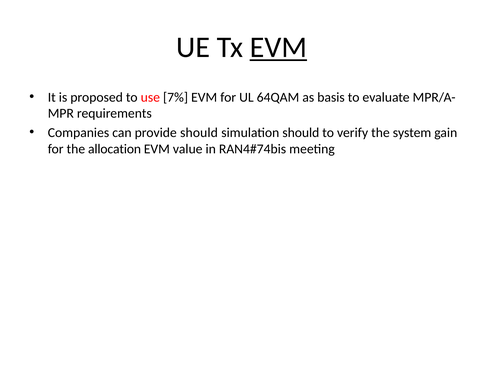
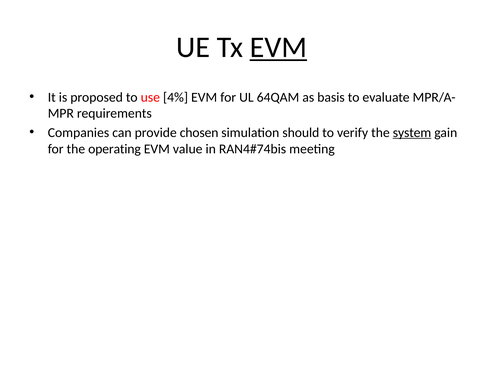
7%: 7% -> 4% (176, 97)
provide should: should -> chosen (199, 133)
system underline: none -> present (412, 133)
allocation: allocation -> operating (115, 149)
